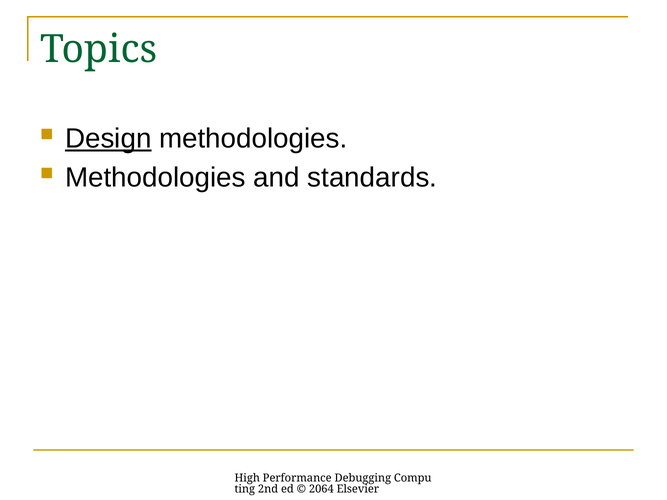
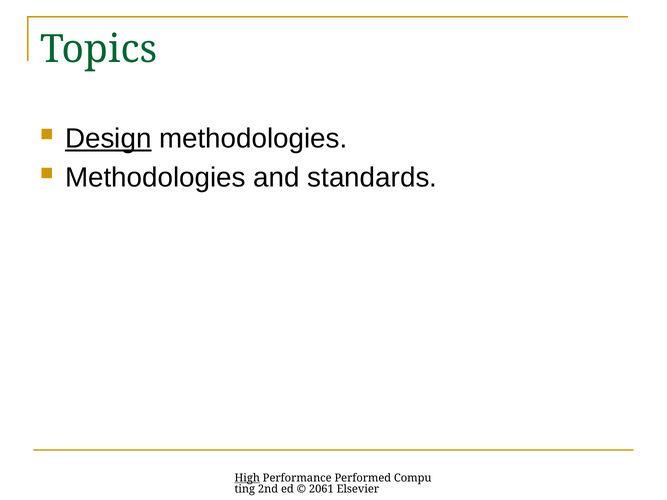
High underline: none -> present (247, 478)
Debugging: Debugging -> Performed (363, 478)
2064: 2064 -> 2061 (321, 489)
